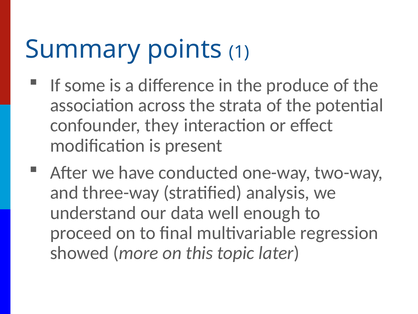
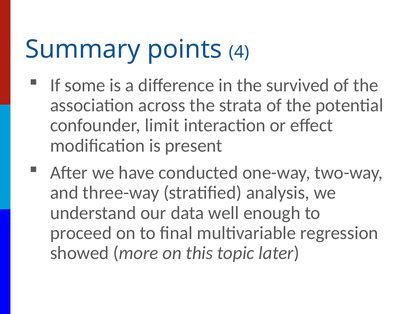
1: 1 -> 4 (239, 52)
produce: produce -> survived (298, 85)
they: they -> limit (162, 125)
